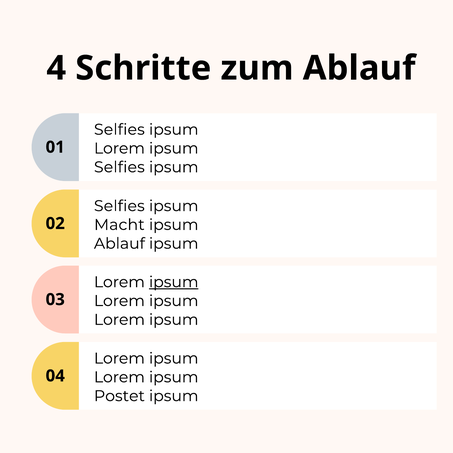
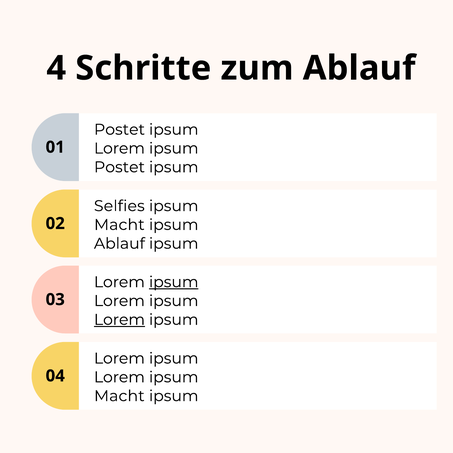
Selfies: Selfies -> Postet (119, 130)
Selfies: Selfies -> Postet (119, 167)
Lorem underline: none -> present (119, 320)
Postet: Postet -> Macht (119, 396)
